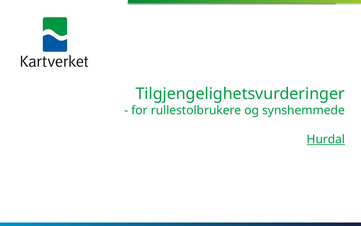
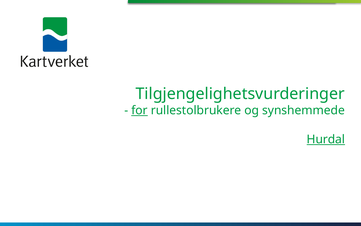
for underline: none -> present (139, 110)
